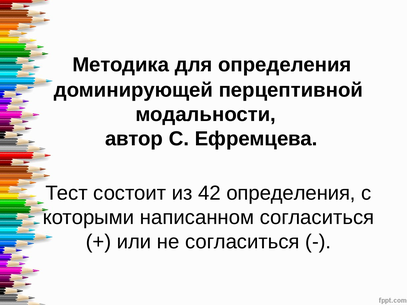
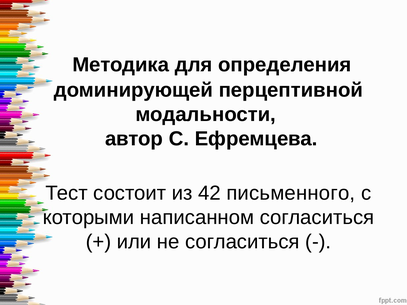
42 определения: определения -> письменного (291, 193)
